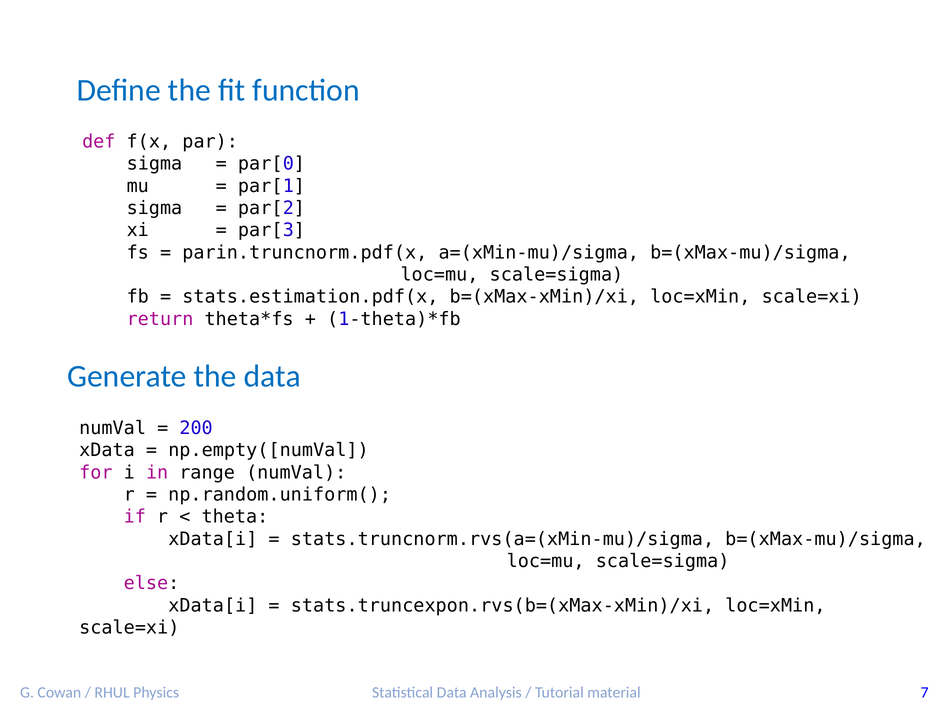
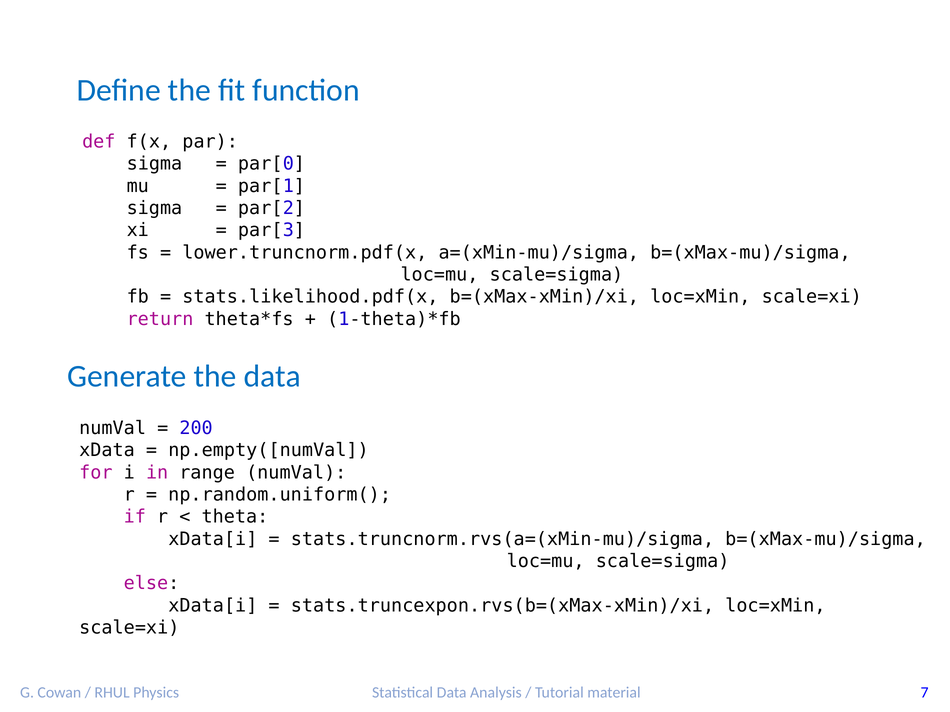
parin.truncnorm.pdf(x: parin.truncnorm.pdf(x -> lower.truncnorm.pdf(x (305, 253)
stats.estimation.pdf(x: stats.estimation.pdf(x -> stats.likelihood.pdf(x (310, 297)
